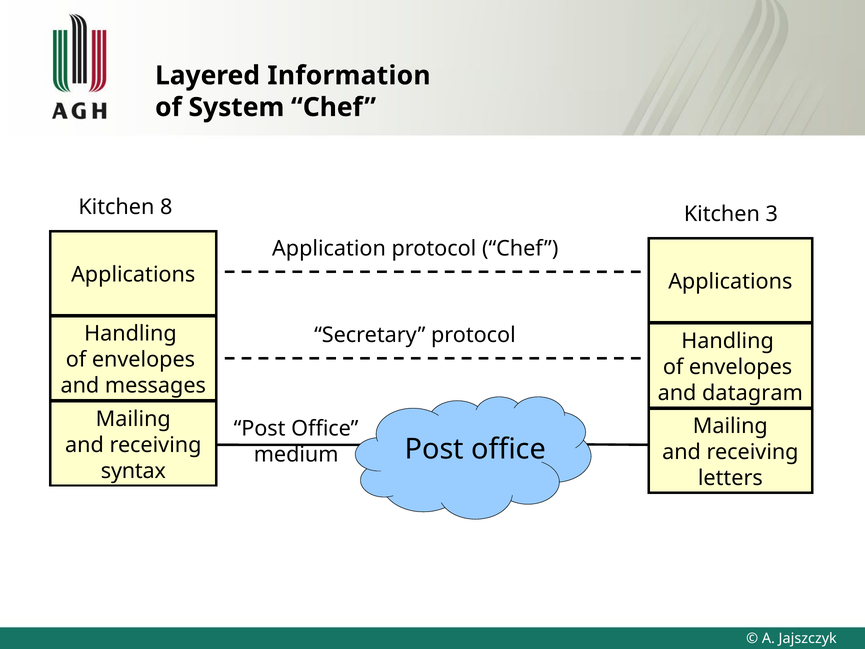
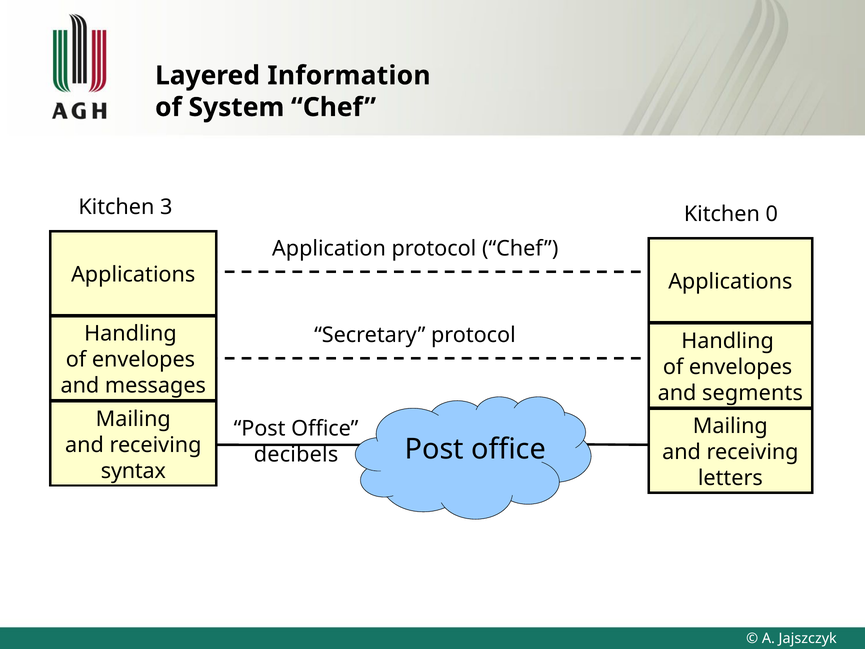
8: 8 -> 3 (166, 207)
3: 3 -> 0 (772, 214)
datagram: datagram -> segments (752, 393)
medium: medium -> decibels (296, 454)
